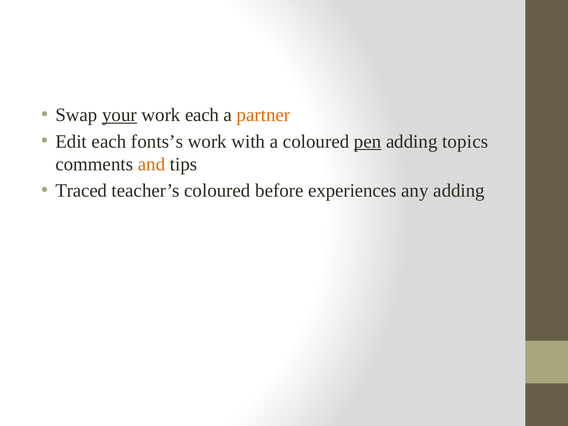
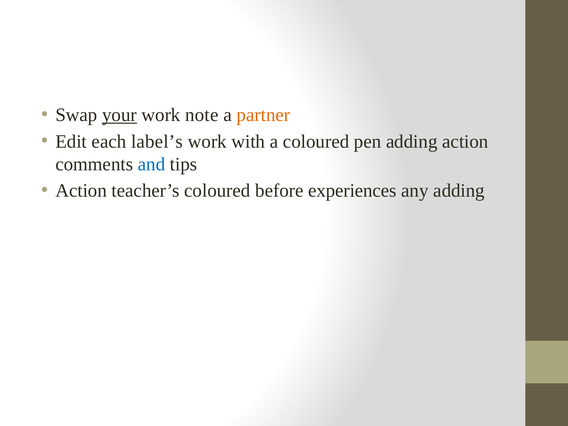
work each: each -> note (202, 115)
fonts’s: fonts’s -> label’s (157, 141)
pen underline: present -> none (368, 141)
adding topics: topics -> action (465, 141)
and colour: orange -> blue (152, 164)
Traced: Traced -> Action (81, 191)
